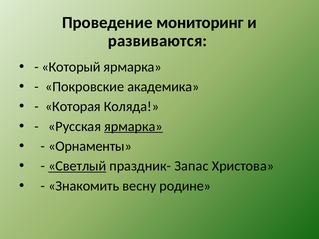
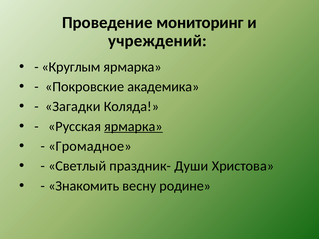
развиваются: развиваются -> учреждений (157, 41)
Который: Который -> Круглым (71, 67)
Которая: Которая -> Загадки (73, 107)
Орнаменты: Орнаменты -> Громадное (90, 146)
Светлый underline: present -> none (77, 166)
Запас: Запас -> Души (191, 166)
